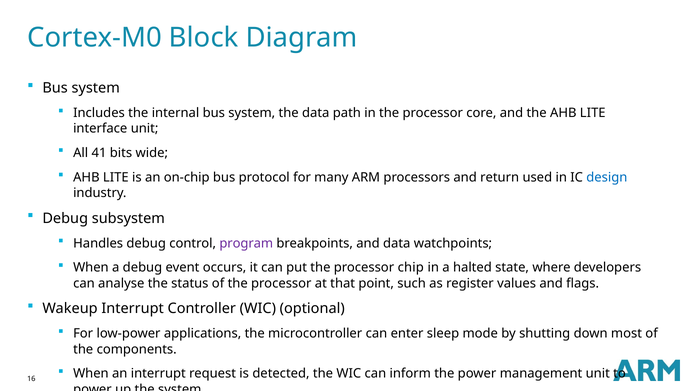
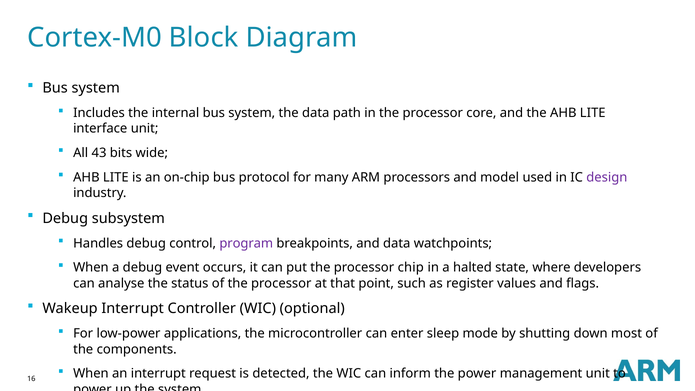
41: 41 -> 43 (99, 153)
return: return -> model (500, 177)
design colour: blue -> purple (607, 177)
